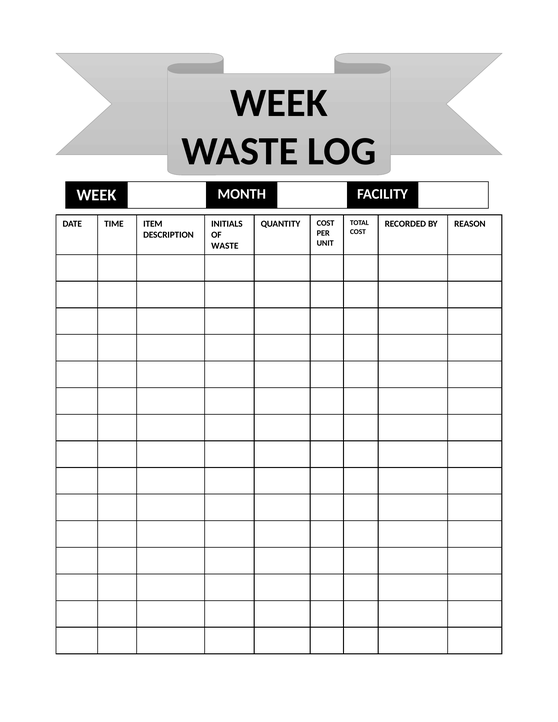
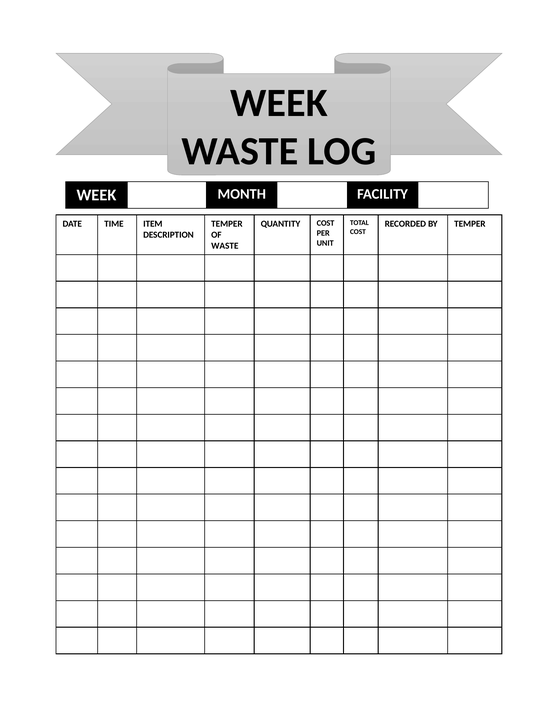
INITIALS: INITIALS -> TEMPER (227, 224)
BY REASON: REASON -> TEMPER (470, 224)
